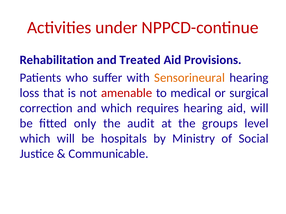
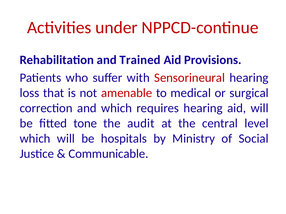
Treated: Treated -> Trained (140, 60)
Sensorineural colour: orange -> red (190, 78)
only: only -> tone (85, 124)
groups: groups -> central (220, 124)
